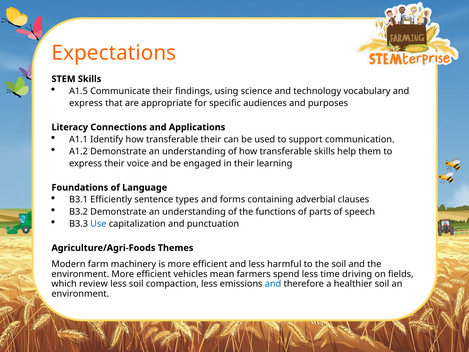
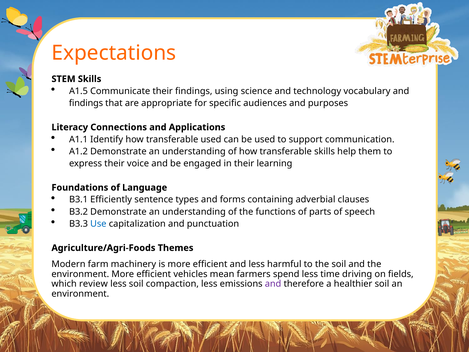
express: express -> findings (86, 103)
transferable their: their -> used (211, 139)
and colour: blue -> purple (273, 284)
